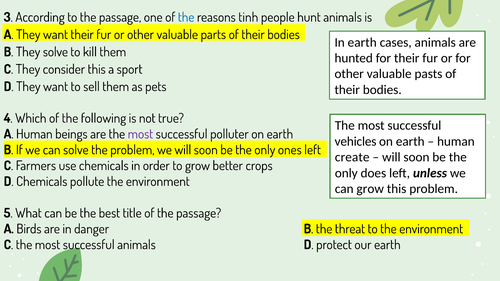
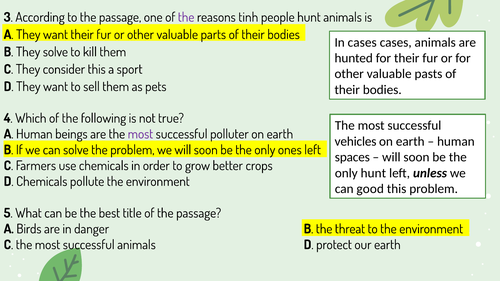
the colour: blue -> purple (186, 17)
In earth: earth -> cases (362, 42)
create: create -> spaces (352, 157)
only does: does -> hunt (373, 173)
can grow: grow -> good (370, 189)
